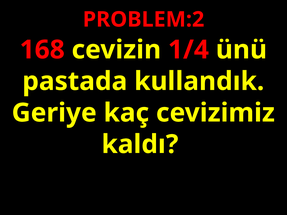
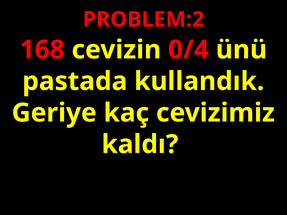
1/4: 1/4 -> 0/4 (188, 50)
